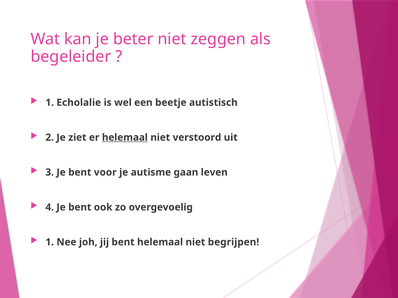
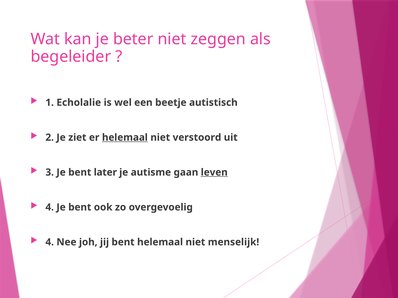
voor: voor -> later (105, 173)
leven underline: none -> present (214, 173)
1: 1 -> 4 (50, 242)
begrijpen: begrijpen -> menselijk (234, 242)
